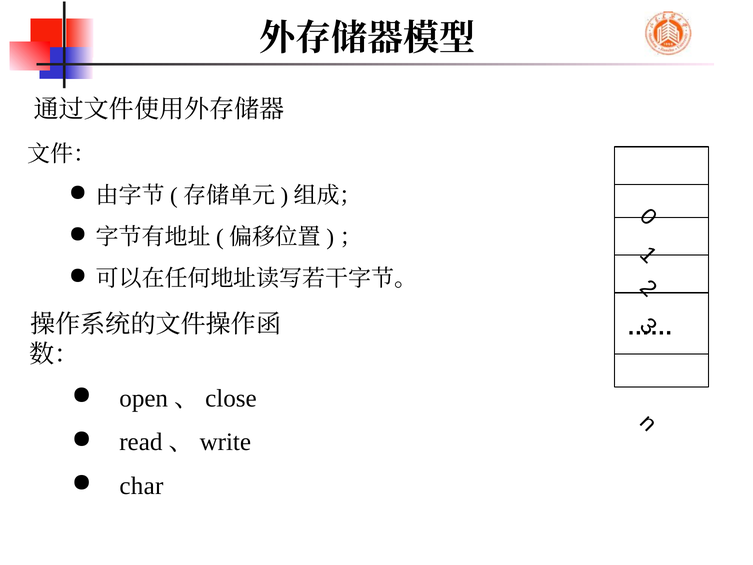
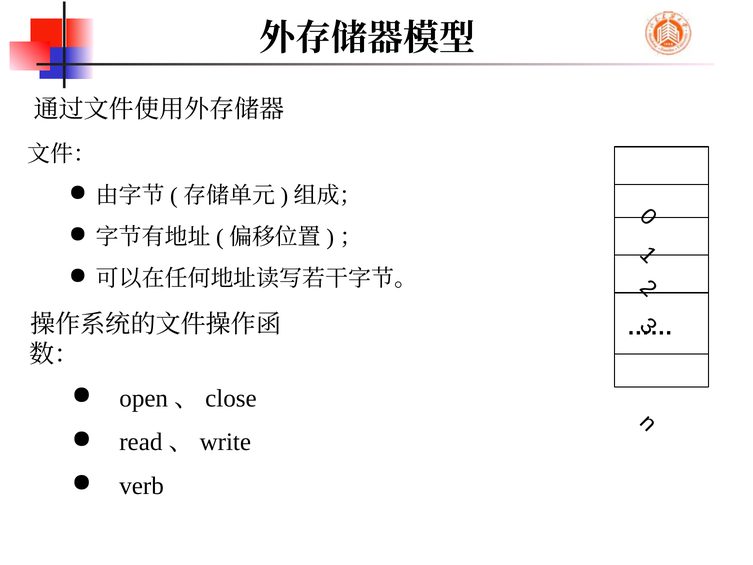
char: char -> verb (142, 486)
